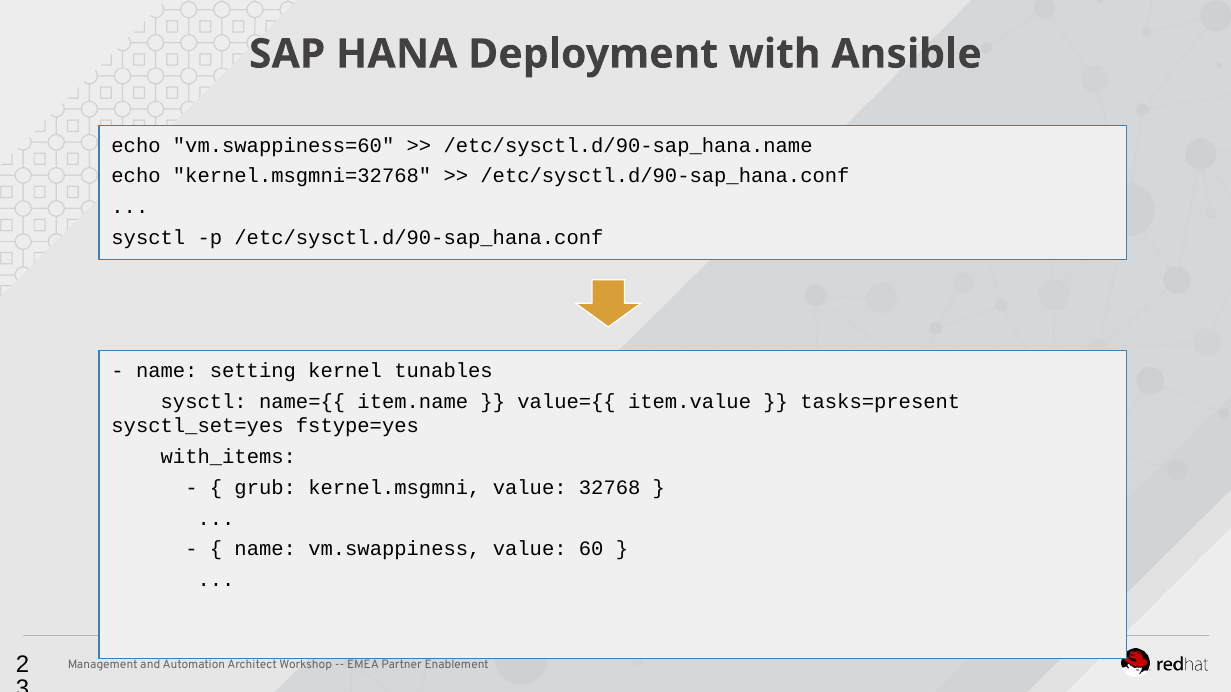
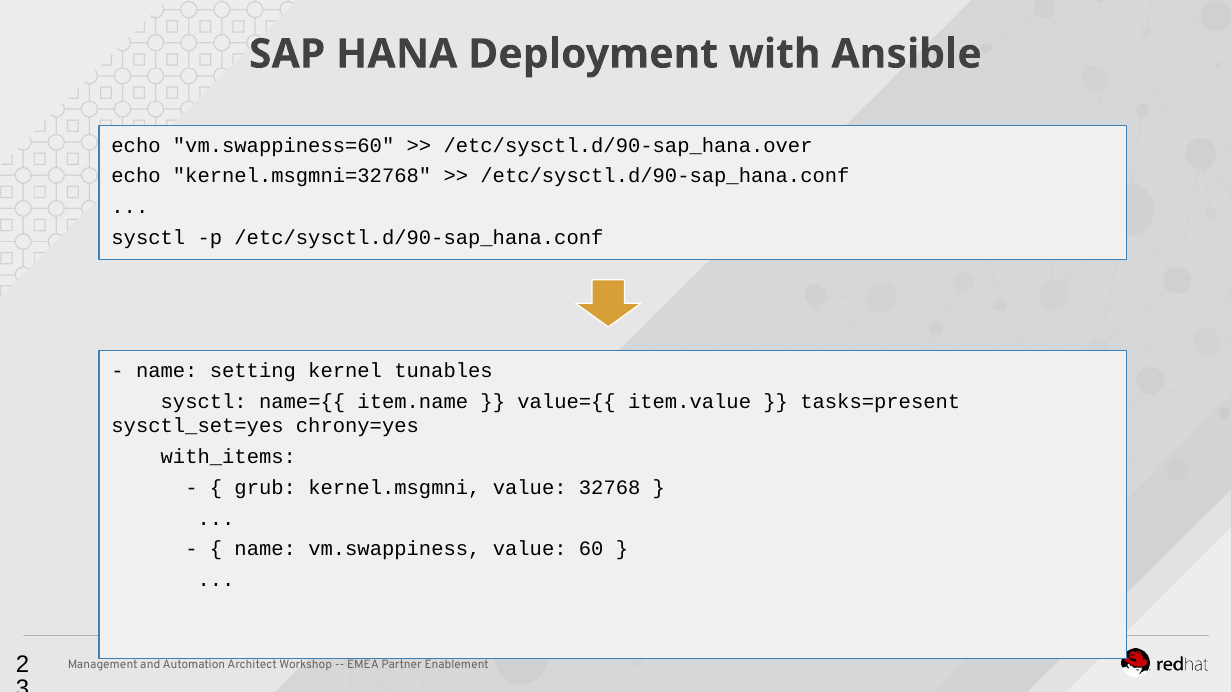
/etc/sysctl.d/90-sap_hana.name: /etc/sysctl.d/90-sap_hana.name -> /etc/sysctl.d/90-sap_hana.over (628, 146)
fstype=yes: fstype=yes -> chrony=yes (357, 426)
